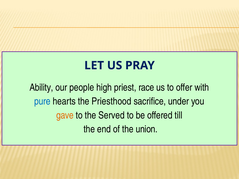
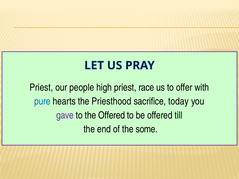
Ability: Ability -> Priest (41, 88)
under: under -> today (178, 101)
gave colour: orange -> purple (65, 115)
the Served: Served -> Offered (112, 115)
union: union -> some (147, 129)
